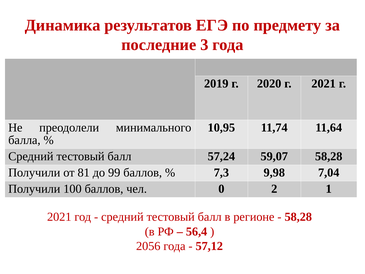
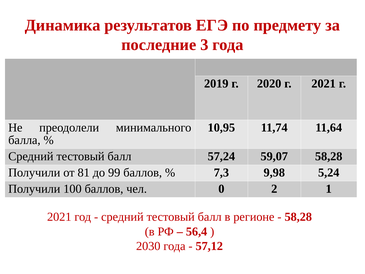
7,04: 7,04 -> 5,24 (329, 172)
2056: 2056 -> 2030 (148, 246)
